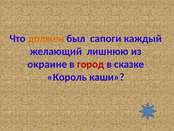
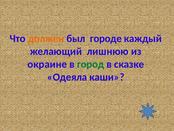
сапоги: сапоги -> городе (106, 38)
город colour: red -> green (91, 64)
Король: Король -> Одеяла (67, 77)
